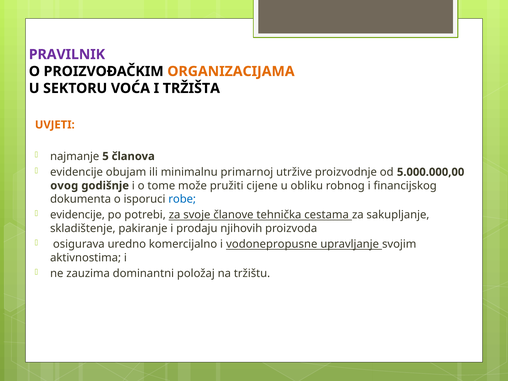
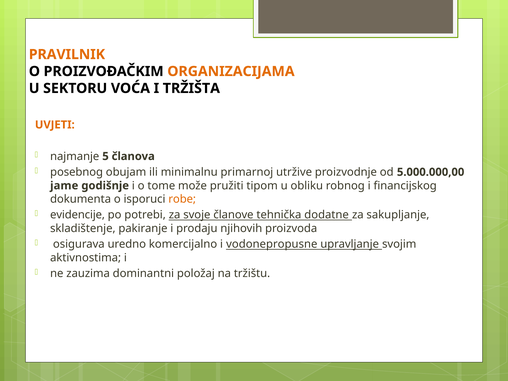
PRAVILNIK colour: purple -> orange (67, 54)
evidencije: evidencije -> posebnog (77, 172)
ovog: ovog -> jame (64, 186)
cijene: cijene -> tipom (262, 186)
robe colour: blue -> orange (182, 199)
cestama: cestama -> dodatne (327, 215)
